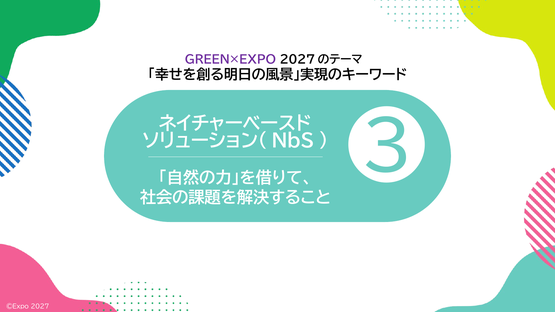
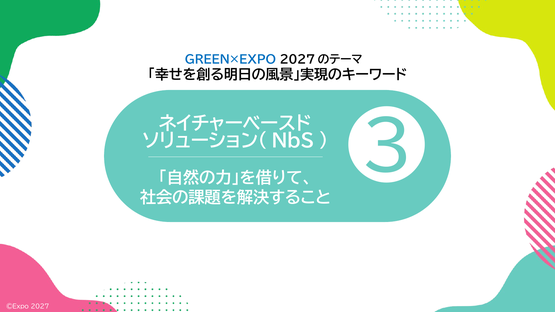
GREEN×EXPO colour: purple -> blue (230, 60)
